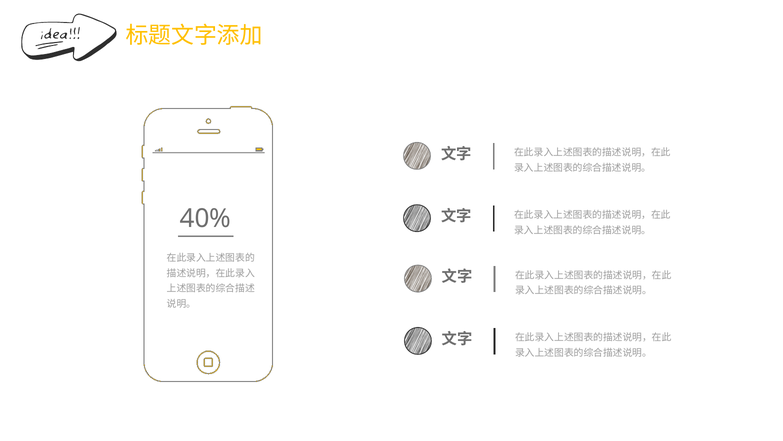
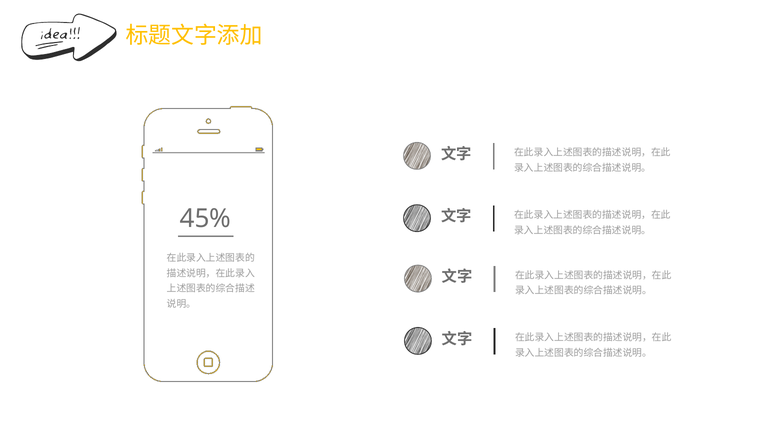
40%: 40% -> 45% (205, 219)
